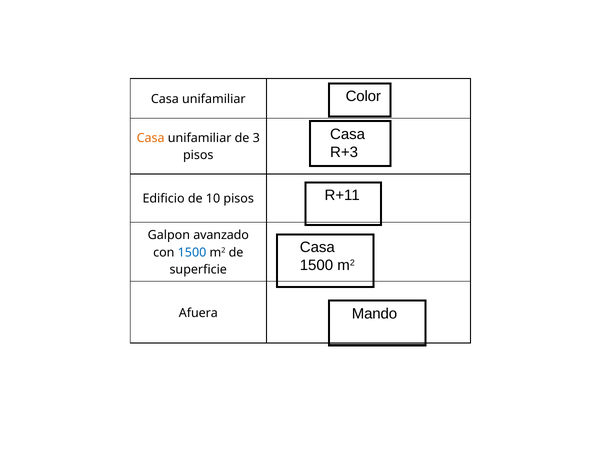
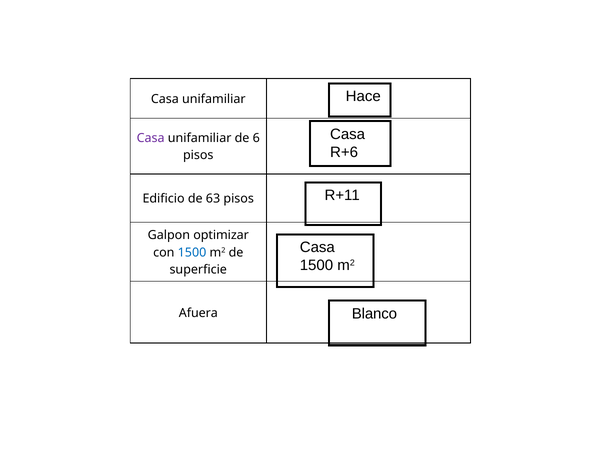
Color: Color -> Hace (363, 96)
Casa colour: orange -> purple (151, 138)
3: 3 -> 6 (256, 138)
R+3: R+3 -> R+6 (344, 152)
10: 10 -> 63 (213, 199)
avanzado: avanzado -> optimizar (221, 236)
Mando: Mando -> Blanco (374, 314)
